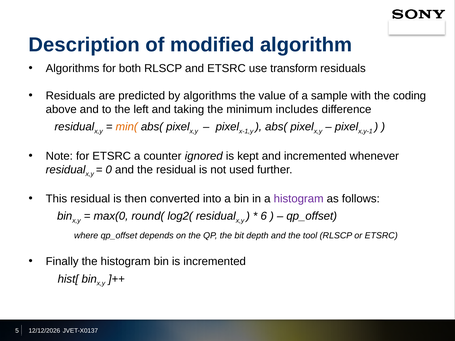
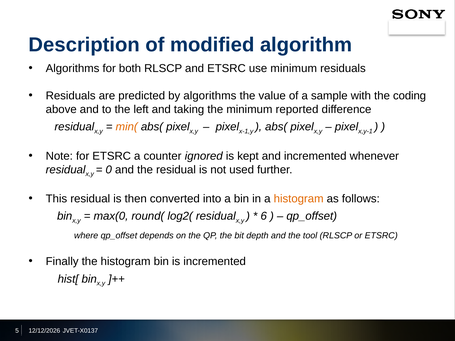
use transform: transform -> minimum (294, 69)
includes: includes -> reported (297, 109)
histogram colour: purple -> orange (299, 199)
